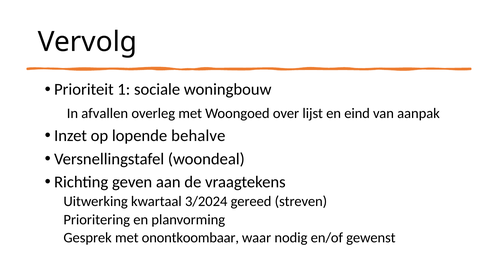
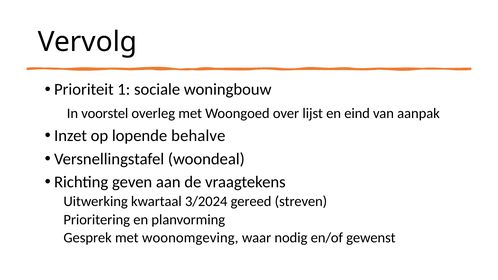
afvallen: afvallen -> voorstel (105, 113)
onontkoombaar: onontkoombaar -> woonomgeving (190, 238)
